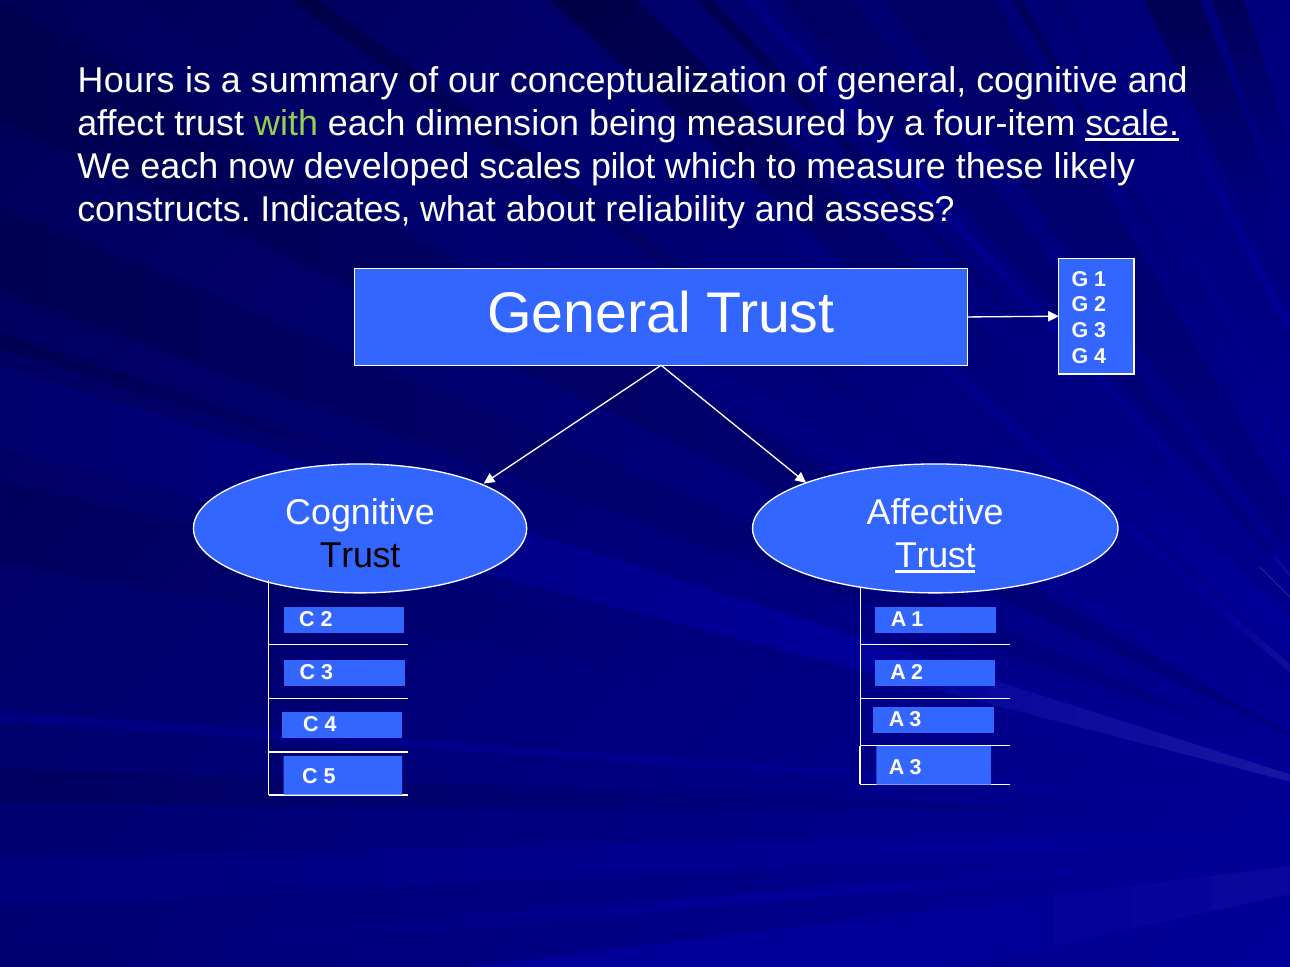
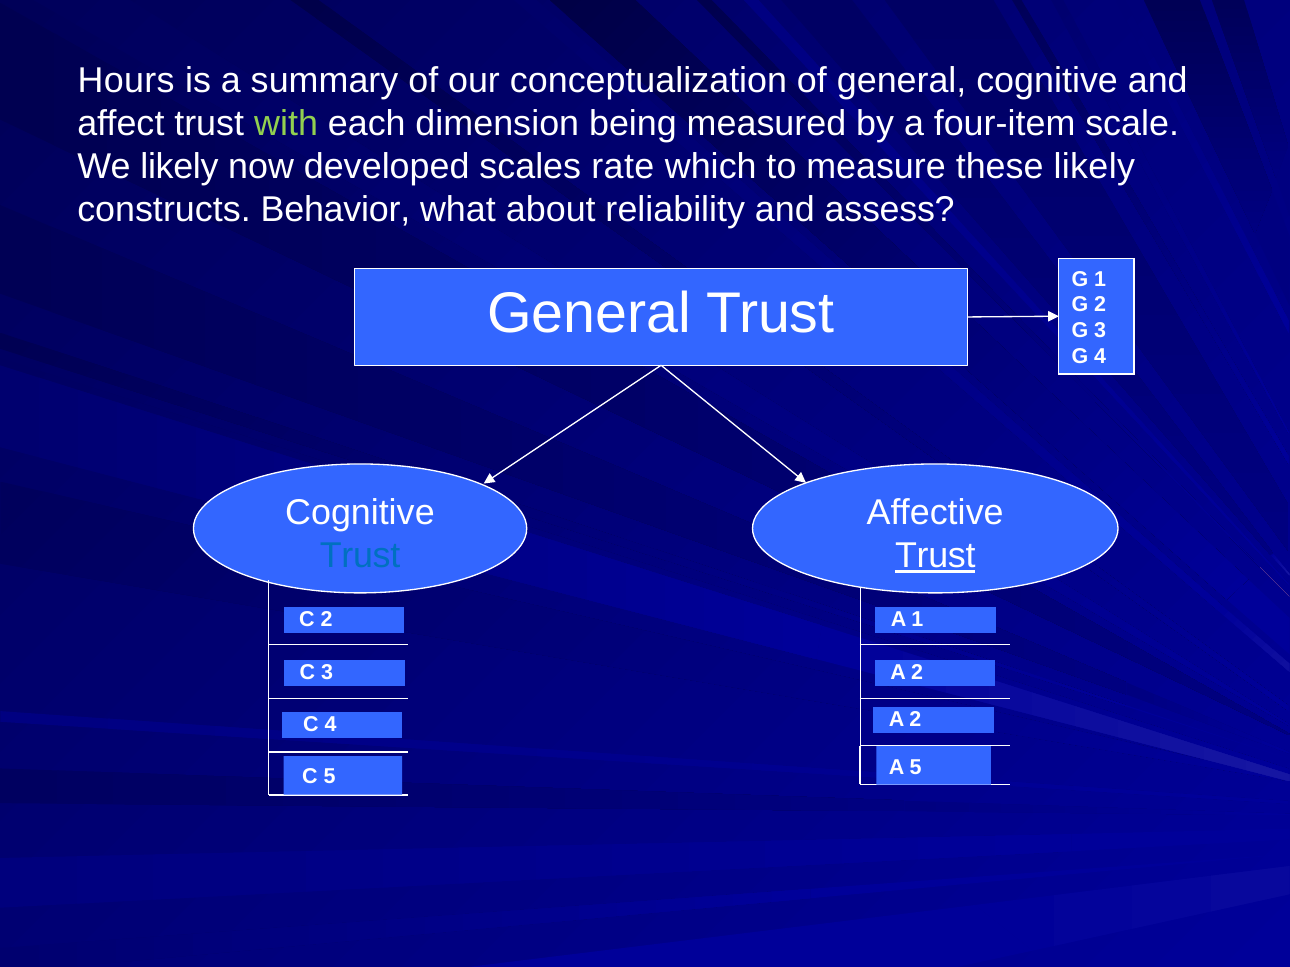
scale underline: present -> none (1132, 124)
We each: each -> likely (179, 167)
pilot: pilot -> rate (623, 167)
Indicates: Indicates -> Behavior (335, 210)
Trust colour: black -> blue (360, 556)
3: 3 -> 2 (915, 720)
5 A 3: 3 -> 5 (916, 767)
